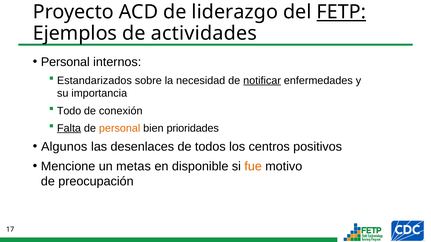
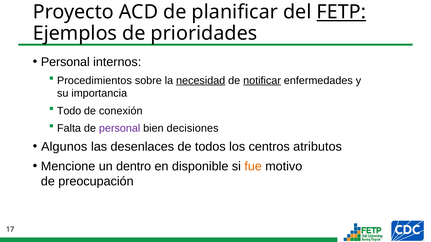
liderazgo: liderazgo -> planificar (235, 12)
actividades: actividades -> prioridades (204, 33)
Estandarizados: Estandarizados -> Procedimientos (94, 81)
necesidad underline: none -> present (201, 81)
Falta underline: present -> none (69, 128)
personal colour: orange -> purple (120, 128)
prioridades: prioridades -> decisiones (193, 128)
positivos: positivos -> atributos (318, 147)
metas: metas -> dentro (134, 167)
